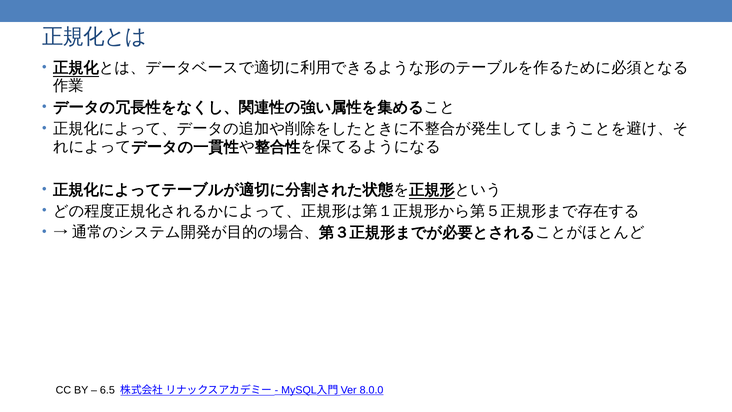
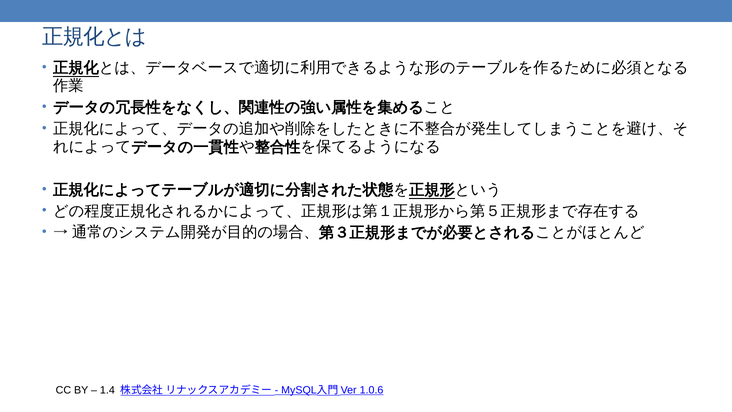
6.5: 6.5 -> 1.4 (107, 390)
8.0.0: 8.0.0 -> 1.0.6 (372, 390)
